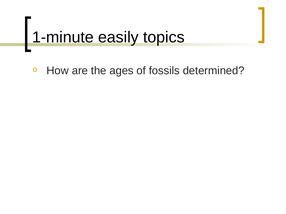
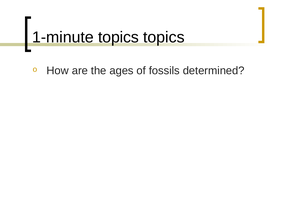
1-minute easily: easily -> topics (119, 37)
